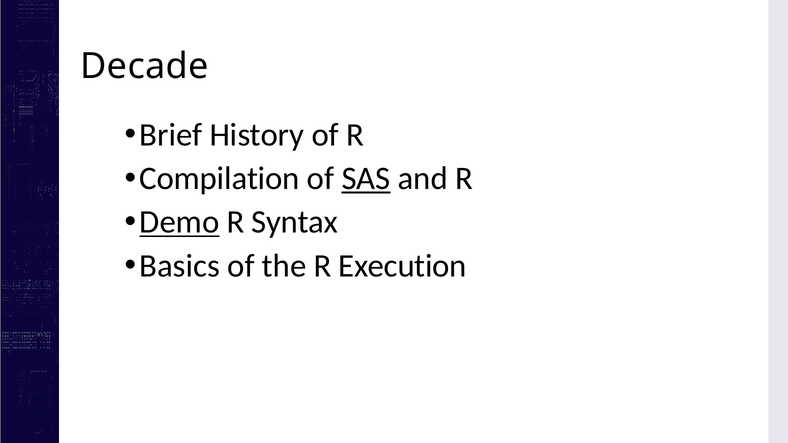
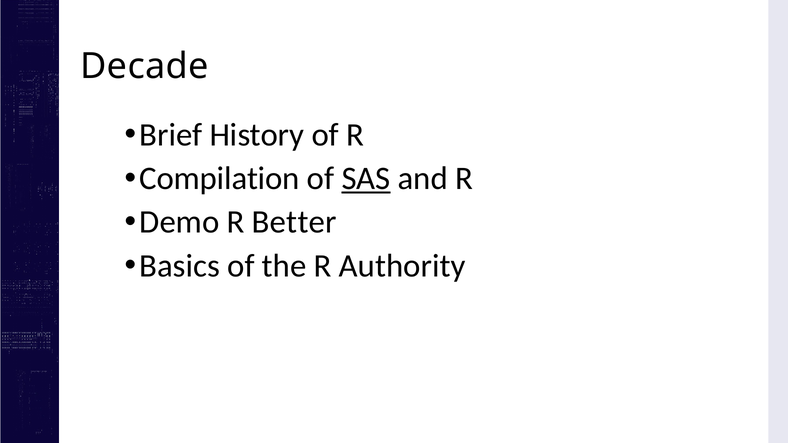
Demo underline: present -> none (179, 222)
Syntax: Syntax -> Better (294, 222)
Execution: Execution -> Authority (402, 266)
